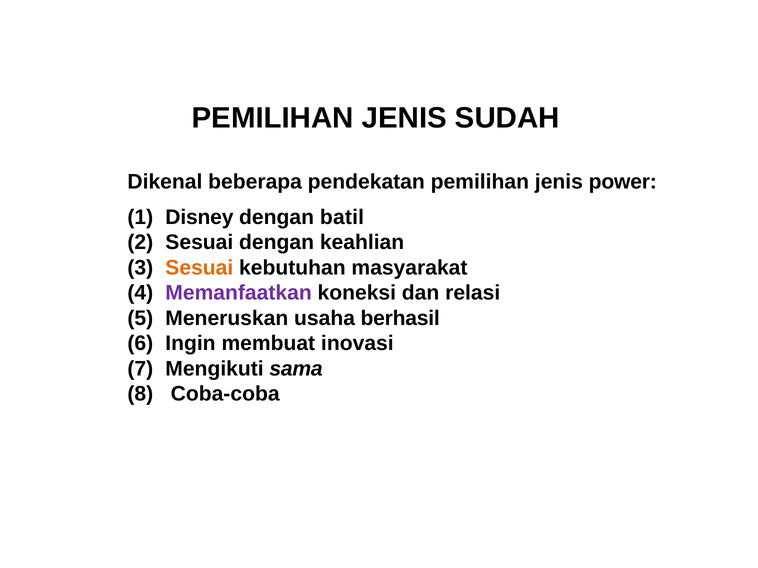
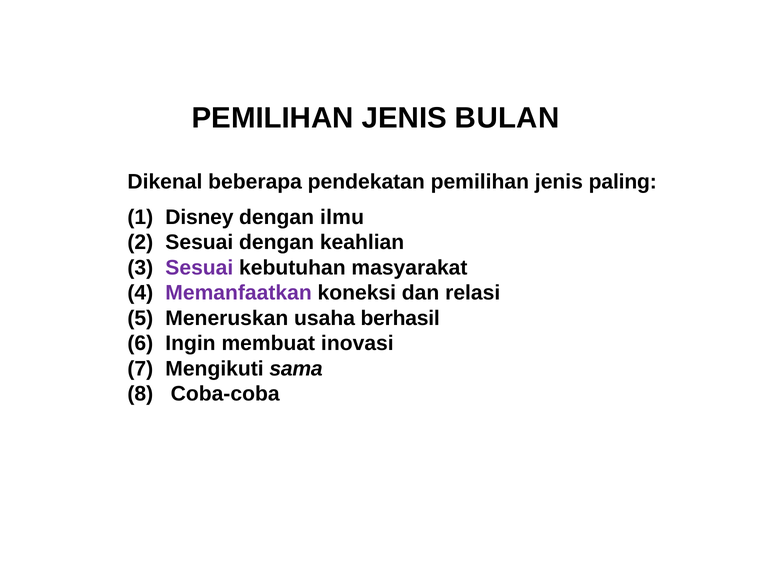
SUDAH: SUDAH -> BULAN (507, 118)
power: power -> paling (623, 182)
batil: batil -> ilmu (342, 217)
Sesuai colour: orange -> purple (199, 268)
